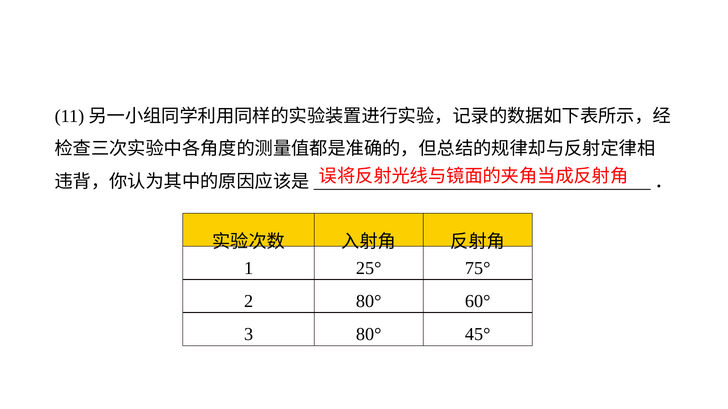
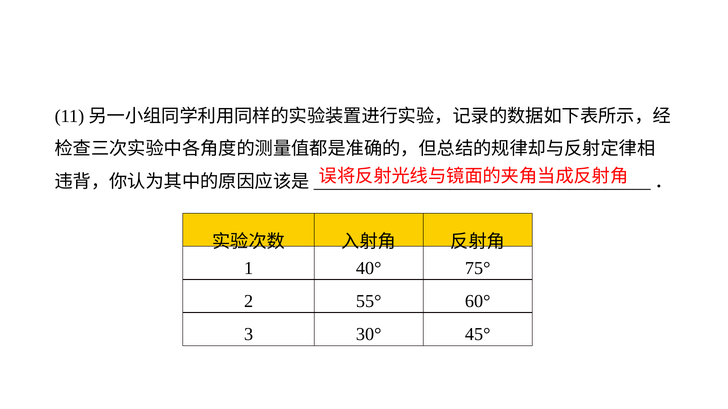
25°: 25° -> 40° (369, 268)
2 80°: 80° -> 55° (369, 302)
3 80°: 80° -> 30° (369, 335)
